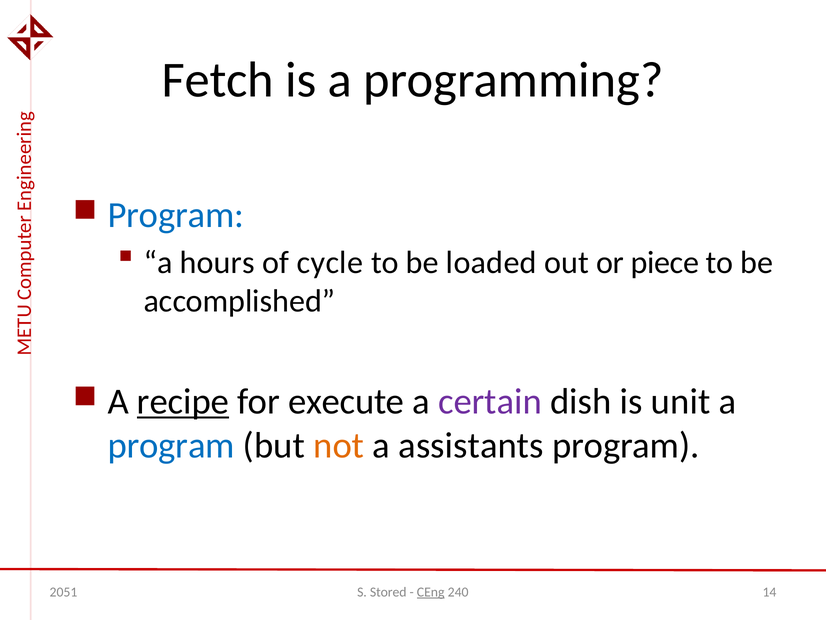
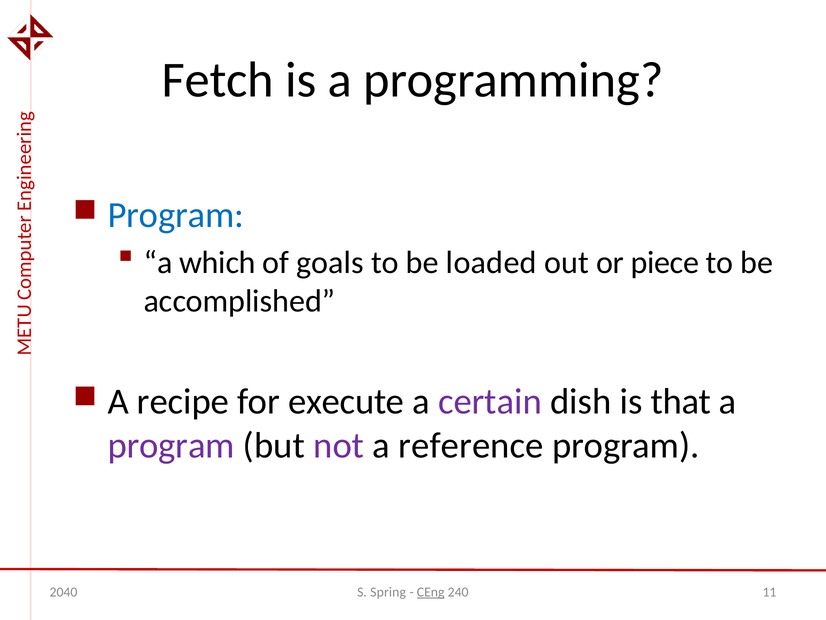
hours: hours -> which (217, 262)
cycle: cycle -> goals (330, 262)
recipe underline: present -> none (183, 401)
unit: unit -> that (681, 401)
program colour: blue -> purple (171, 445)
not colour: orange -> purple (339, 445)
assistants: assistants -> reference (471, 445)
2051: 2051 -> 2040 (63, 592)
Stored: Stored -> Spring (388, 592)
14: 14 -> 11 (769, 591)
